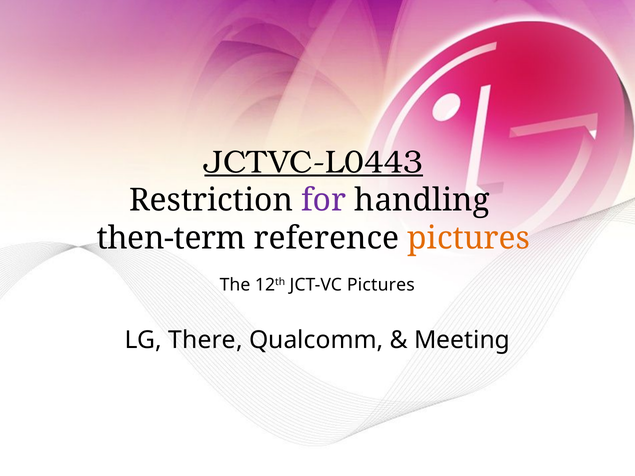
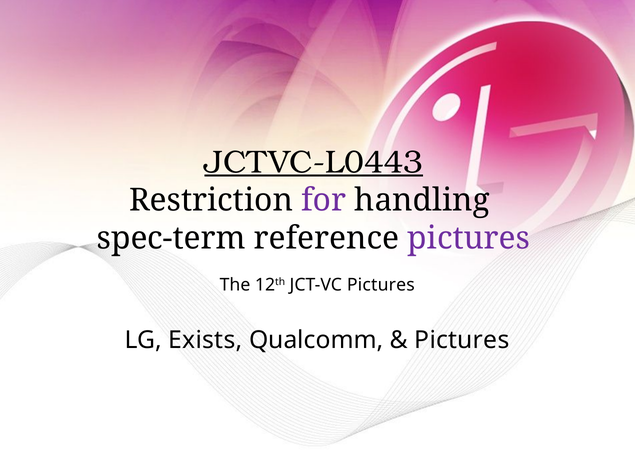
then-term: then-term -> spec-term (171, 238)
pictures colour: orange -> purple (469, 238)
There: There -> Exists (205, 340)
Meeting: Meeting -> Pictures (462, 340)
